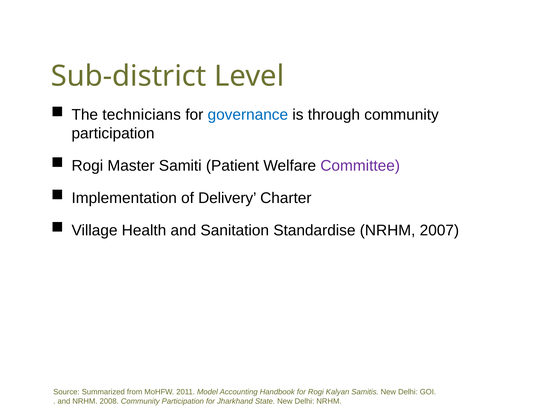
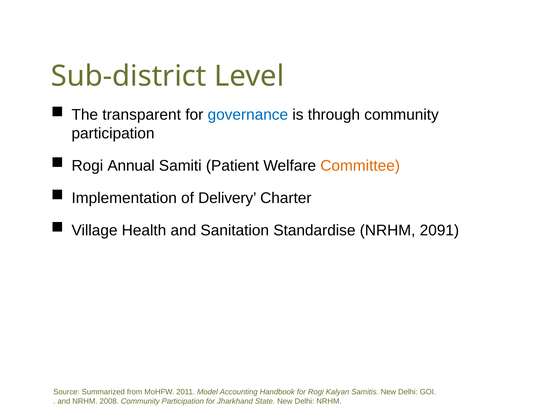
technicians: technicians -> transparent (142, 115)
Master: Master -> Annual (131, 165)
Committee colour: purple -> orange (360, 165)
2007: 2007 -> 2091 (439, 230)
